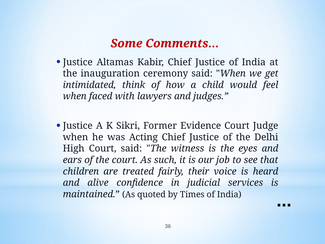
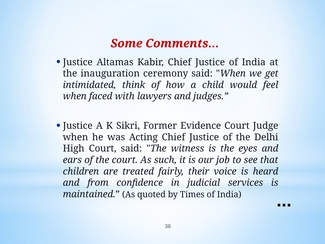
alive: alive -> from (98, 183)
